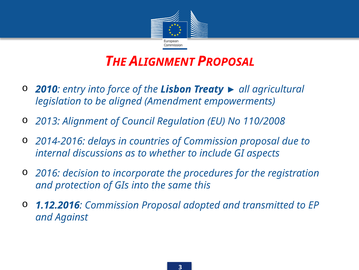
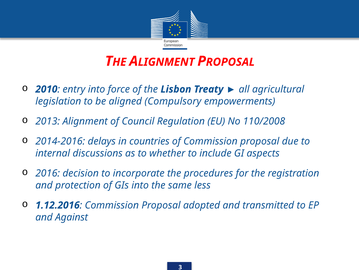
Amendment: Amendment -> Compulsory (173, 101)
this: this -> less (203, 185)
